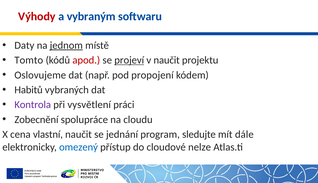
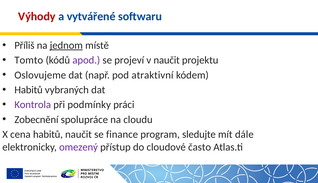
vybraným: vybraným -> vytvářené (91, 16)
Daty: Daty -> Příliš (24, 45)
apod colour: red -> purple (86, 60)
projeví underline: present -> none (129, 60)
propojení: propojení -> atraktivní (152, 75)
vysvětlení: vysvětlení -> podmínky (89, 105)
cena vlastní: vlastní -> habitů (48, 134)
jednání: jednání -> finance (122, 134)
omezený colour: blue -> purple (79, 147)
nelze: nelze -> často (200, 147)
